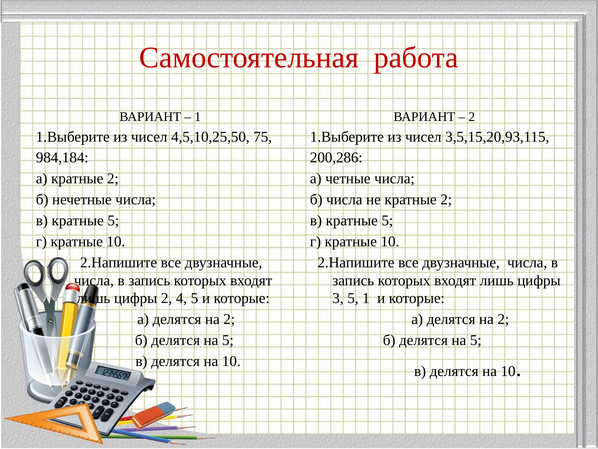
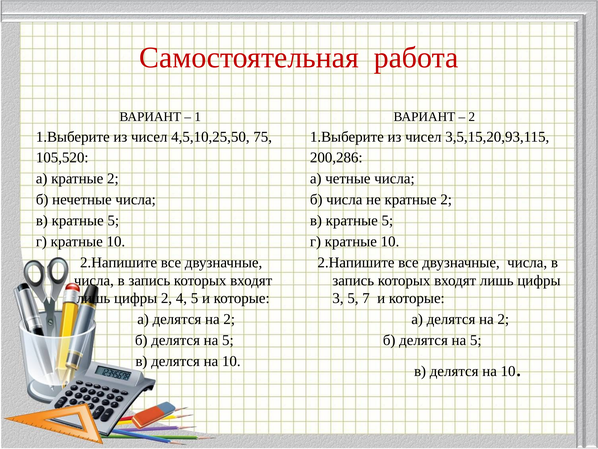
984,184: 984,184 -> 105,520 (62, 158)
5 1: 1 -> 7 (366, 298)
